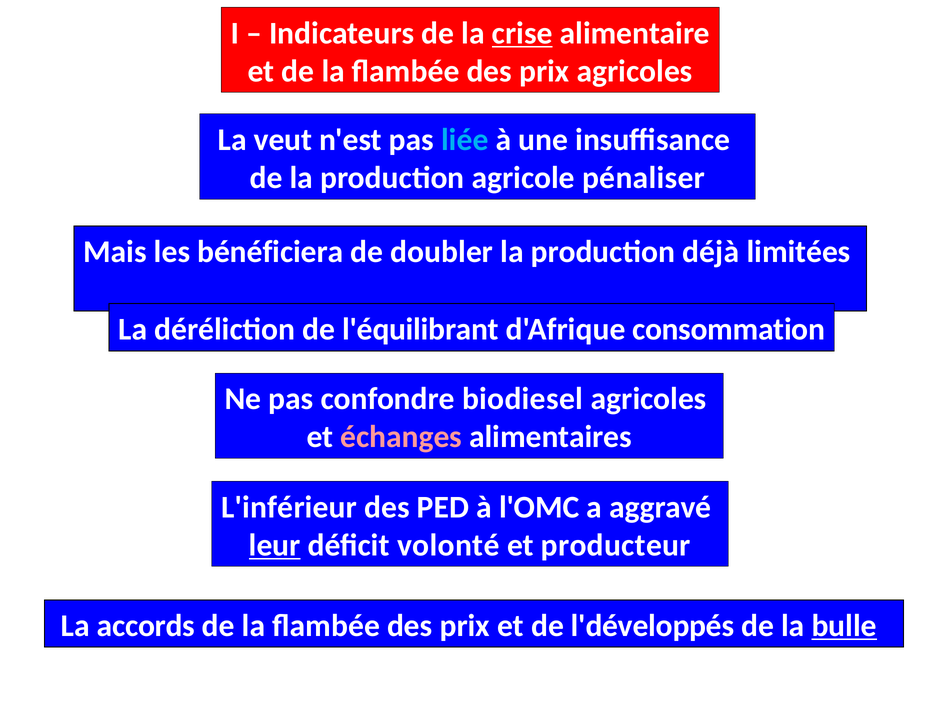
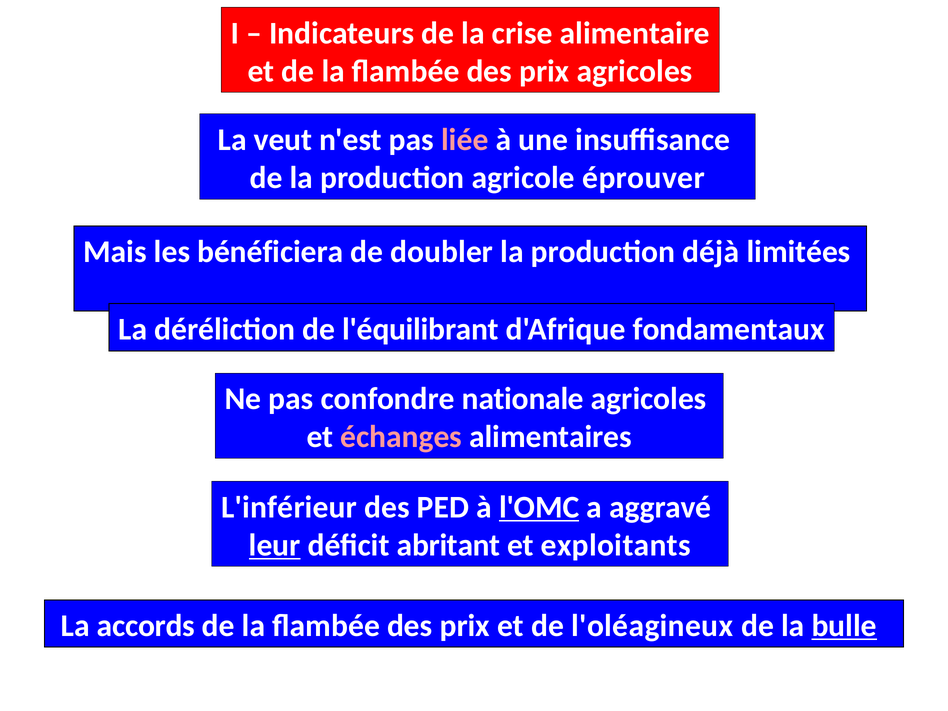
crise underline: present -> none (522, 33)
liée colour: light blue -> pink (465, 140)
pénaliser: pénaliser -> éprouver (644, 178)
consommation: consommation -> fondamentaux (729, 329)
biodiesel: biodiesel -> nationale (523, 399)
l'OMC underline: none -> present (539, 507)
volonté: volonté -> abritant (449, 545)
producteur: producteur -> exploitants (616, 545)
l'développés: l'développés -> l'oléagineux (652, 626)
